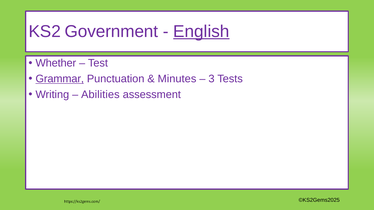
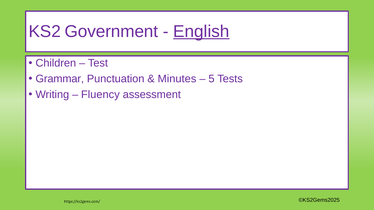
Whether: Whether -> Children (56, 63)
Grammar underline: present -> none (60, 79)
3: 3 -> 5 (211, 79)
Abilities: Abilities -> Fluency (100, 95)
